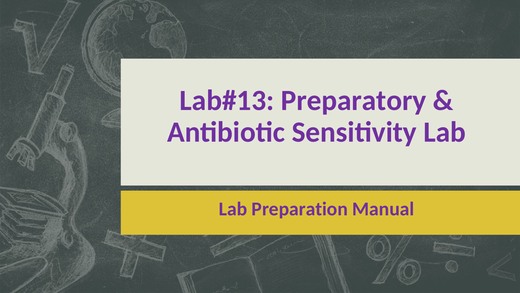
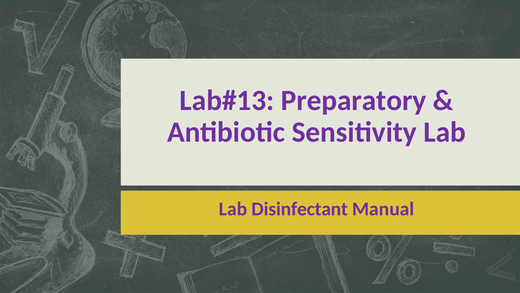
Preparation: Preparation -> Disinfectant (300, 209)
